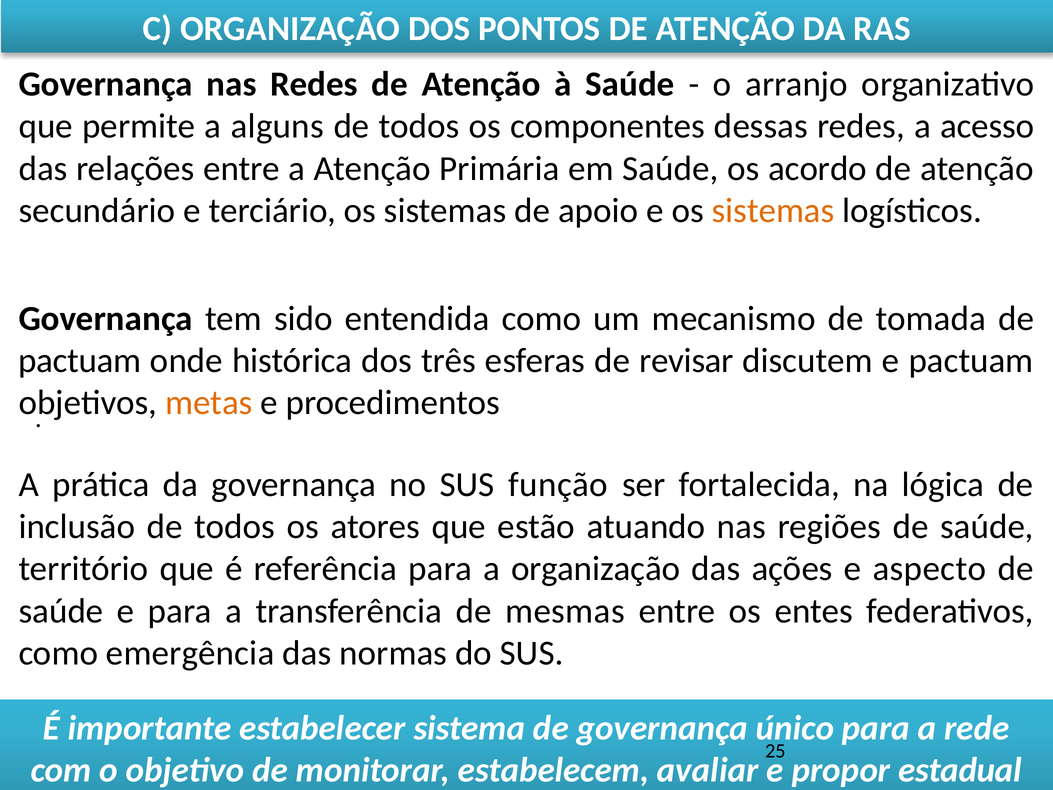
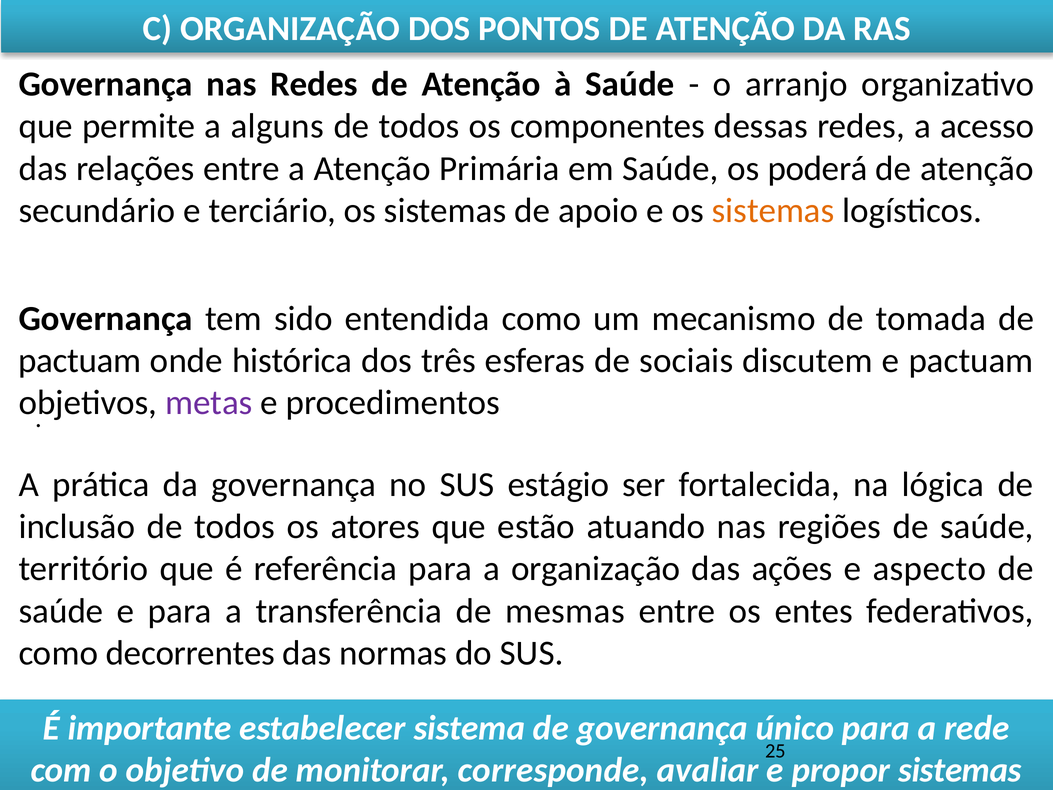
acordo: acordo -> poderá (818, 168)
revisar: revisar -> sociais (686, 361)
metas colour: orange -> purple (209, 403)
função: função -> estágio (558, 484)
emergência: emergência -> decorrentes (190, 653)
estabelecem: estabelecem -> corresponde (553, 770)
propor estadual: estadual -> sistemas (960, 770)
